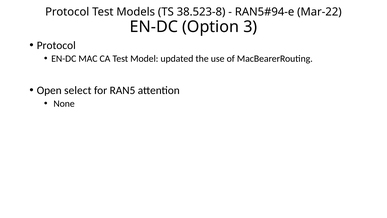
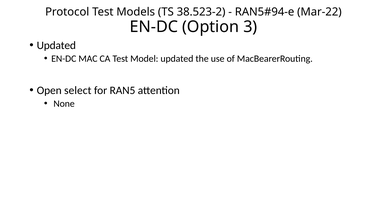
38.523-8: 38.523-8 -> 38.523-2 (201, 12)
Protocol: Protocol -> Updated (56, 45)
